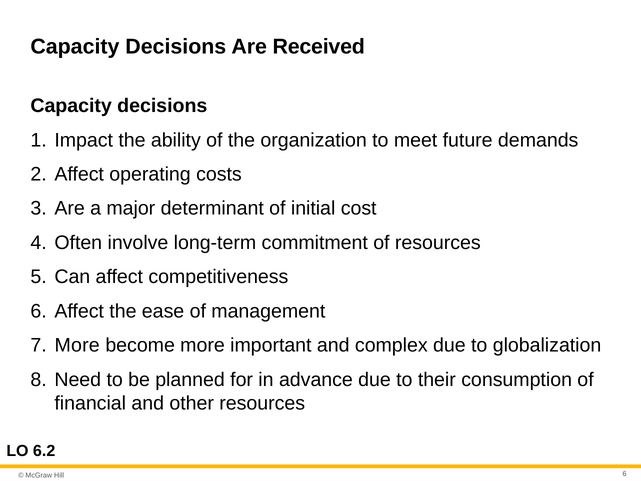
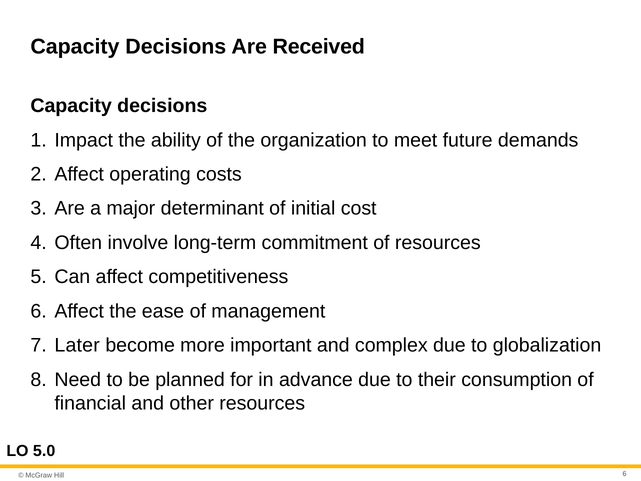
More: More -> Later (77, 345)
6.2: 6.2 -> 5.0 (44, 451)
